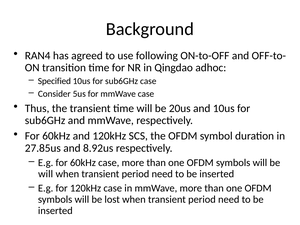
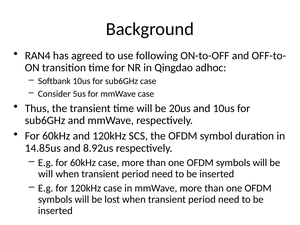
Specified: Specified -> Softbank (54, 81)
27.85us: 27.85us -> 14.85us (43, 148)
